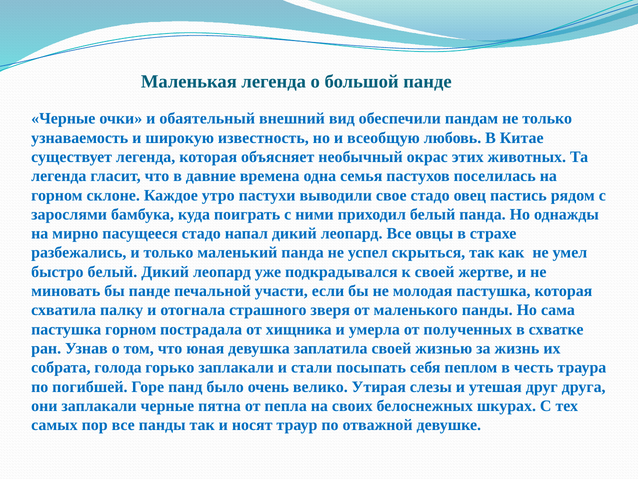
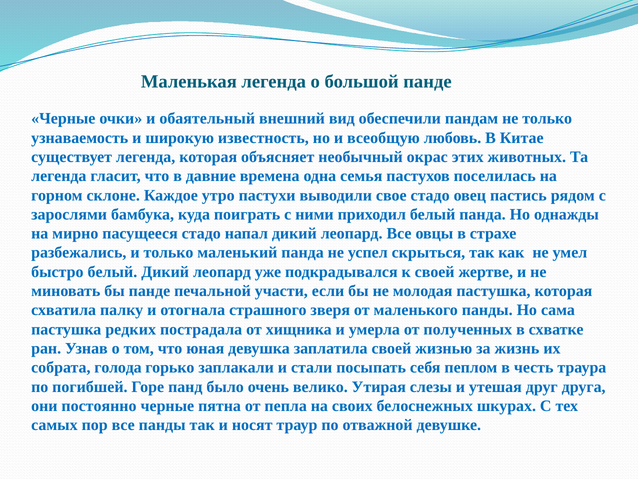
пастушка горном: горном -> редких (131, 329)
они заплакали: заплакали -> постоянно (99, 406)
